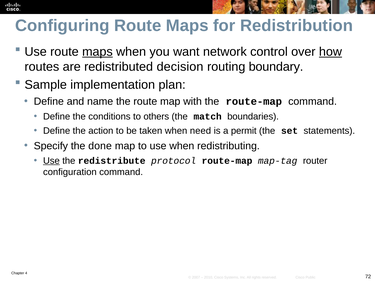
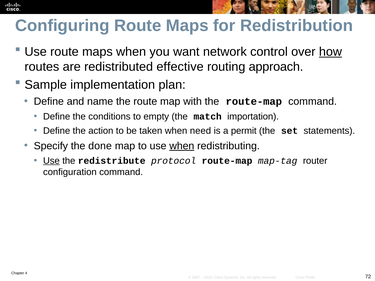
maps underline: present -> none (97, 52)
decision: decision -> effective (180, 67)
boundary: boundary -> approach (276, 67)
others: others -> empty (156, 117)
boundaries: boundaries -> importation (253, 117)
when underline: none -> present (182, 146)
